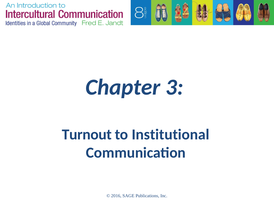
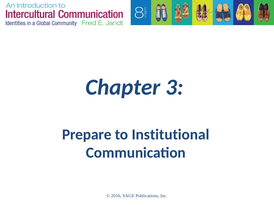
Turnout: Turnout -> Prepare (87, 135)
